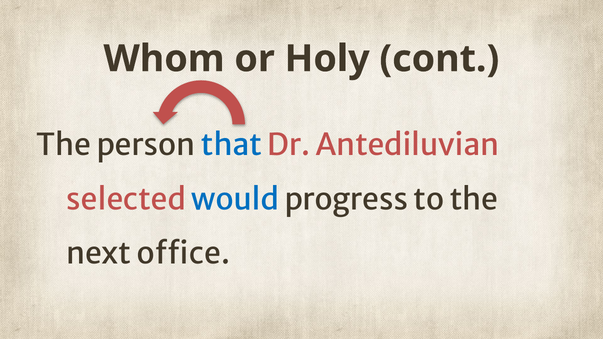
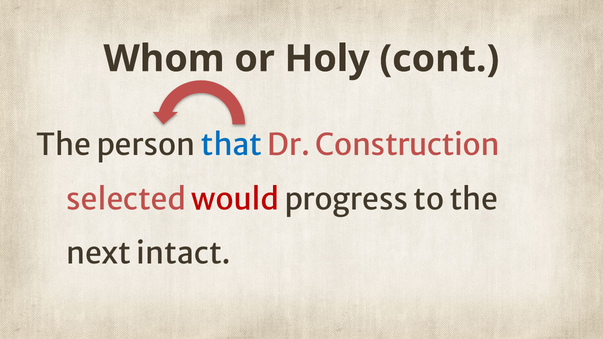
Antediluvian: Antediluvian -> Construction (408, 146)
would colour: blue -> red (235, 200)
office: office -> intact (184, 254)
